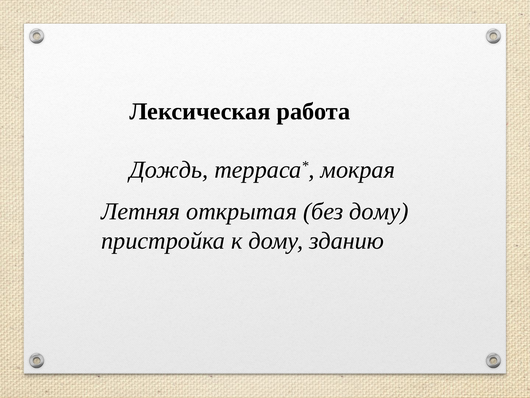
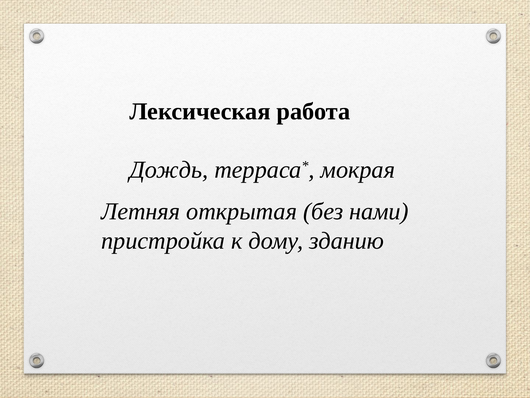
без дому: дому -> нами (379, 211)
